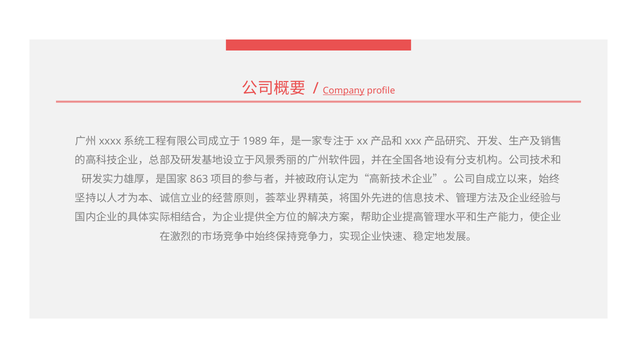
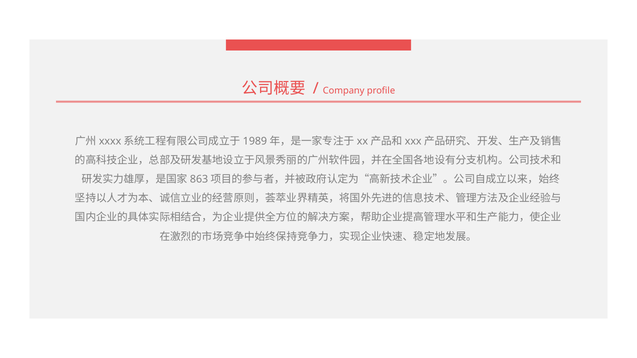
Company underline: present -> none (344, 91)
